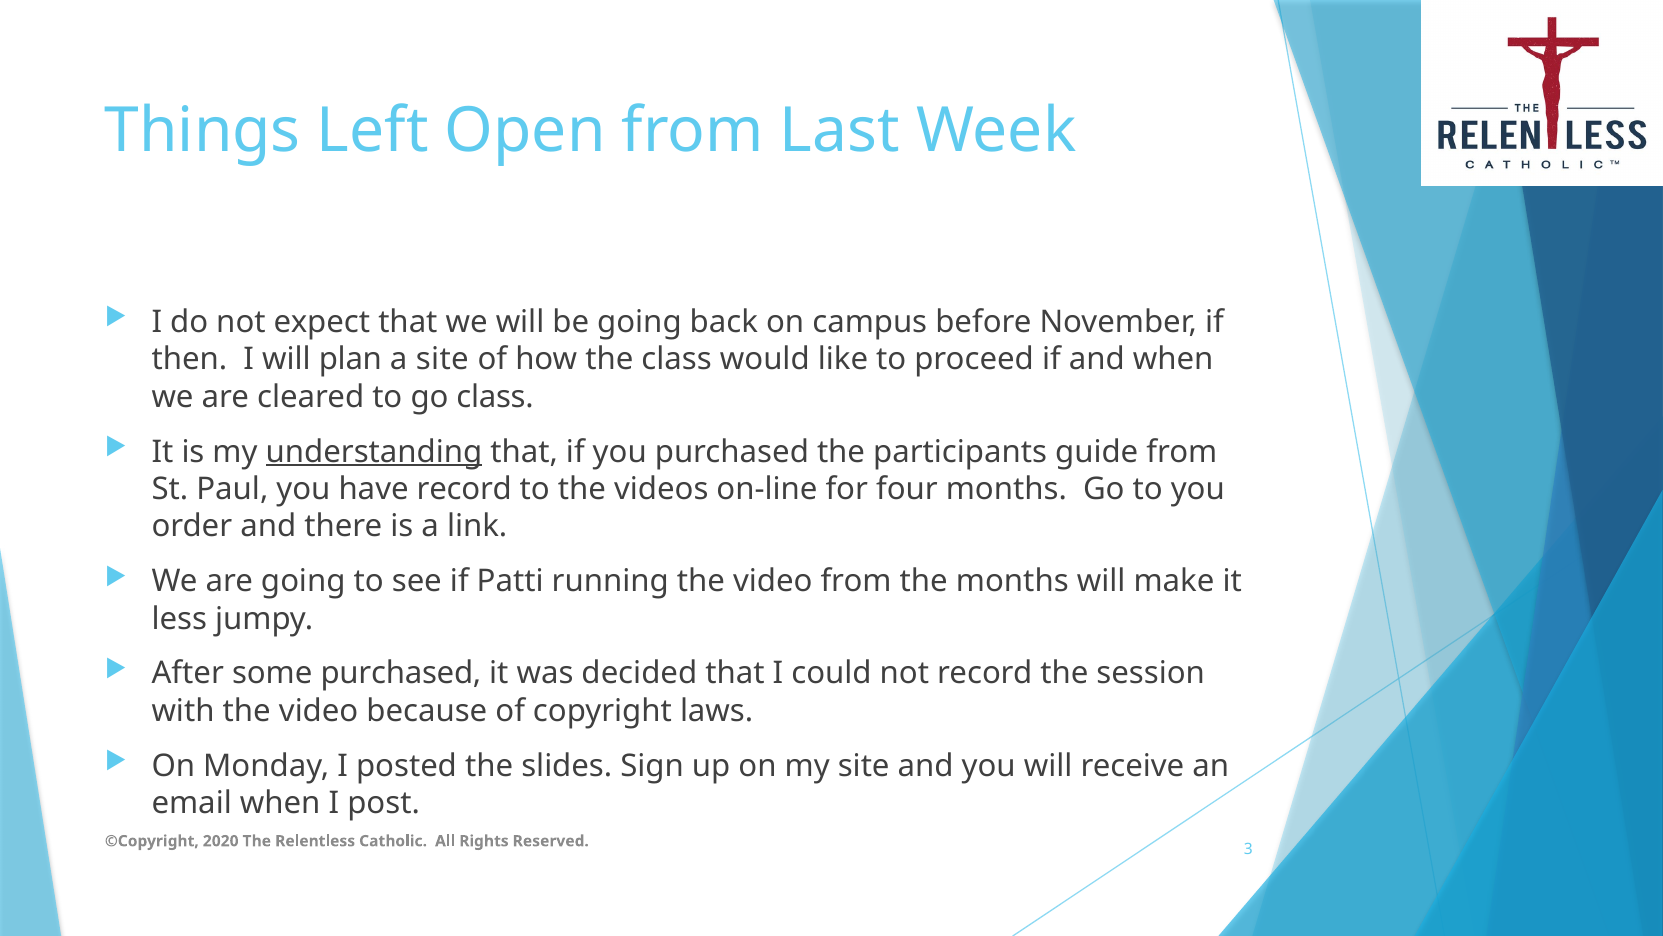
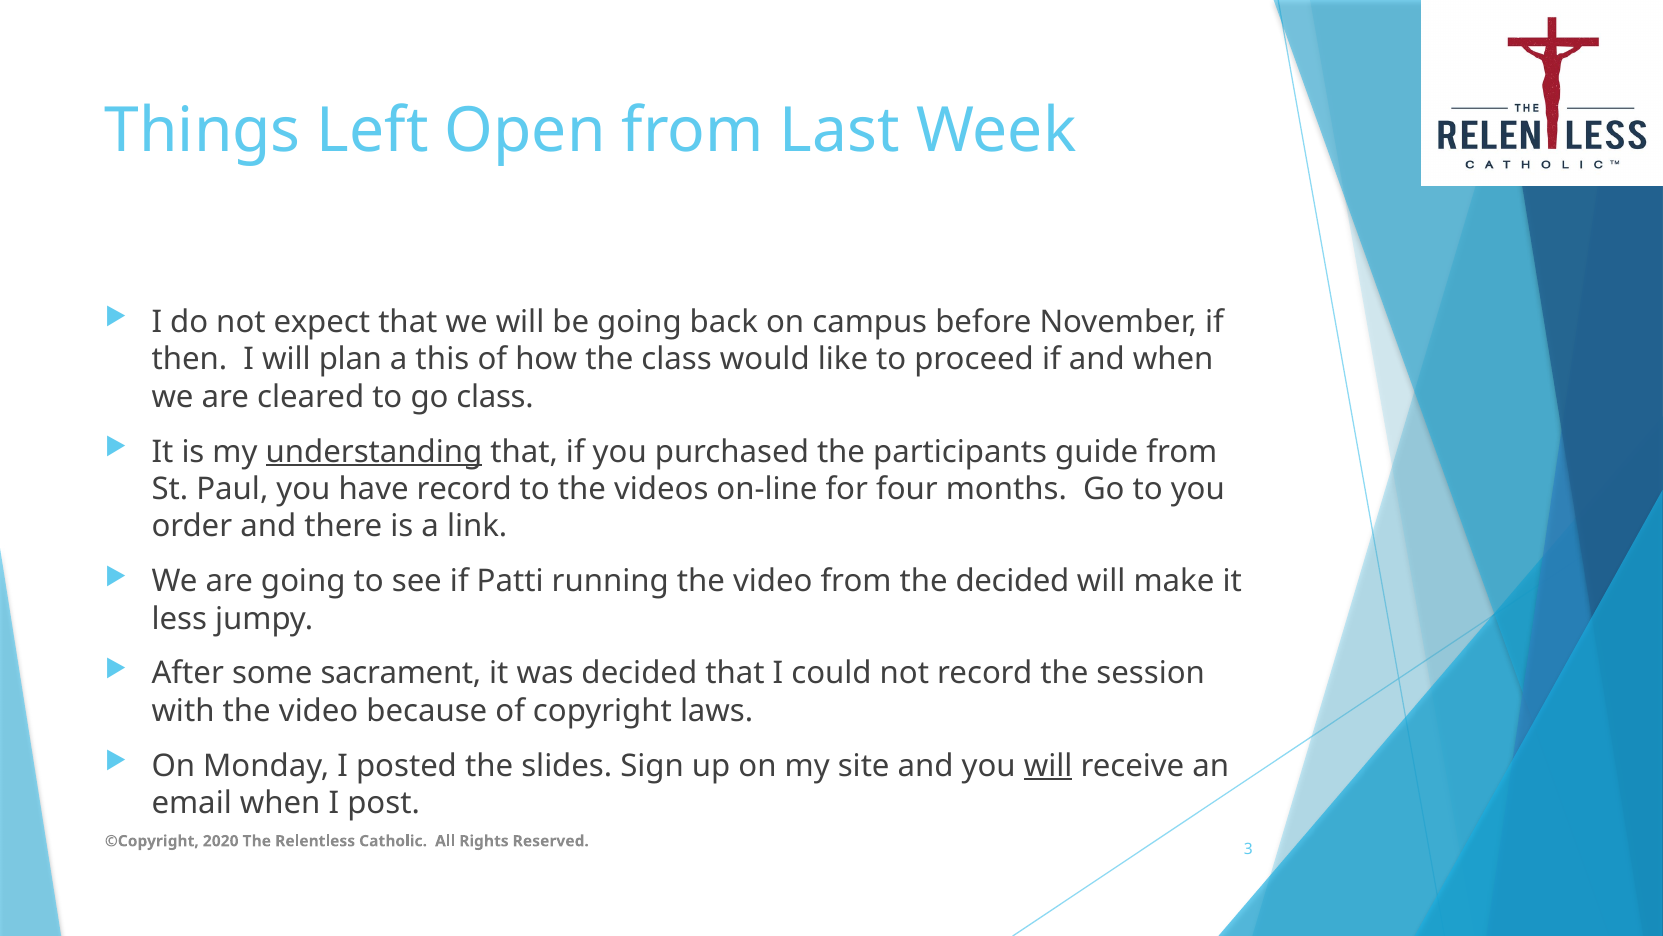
a site: site -> this (442, 359)
the months: months -> decided (1012, 581)
some purchased: purchased -> sacrament (401, 673)
will underline: none -> present (1048, 765)
